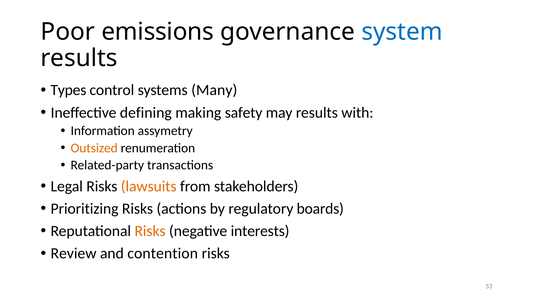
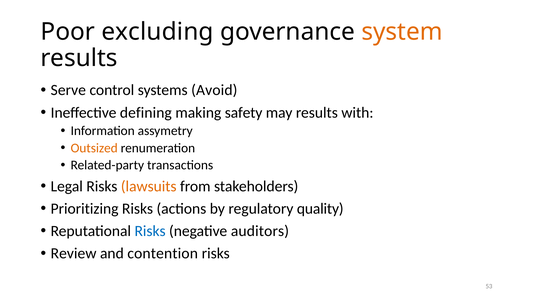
emissions: emissions -> excluding (157, 32)
system colour: blue -> orange (402, 32)
Types: Types -> Serve (68, 90)
Many: Many -> Avoid (214, 90)
boards: boards -> quality (320, 209)
Risks colour: orange -> blue (150, 231)
interests: interests -> auditors (260, 231)
